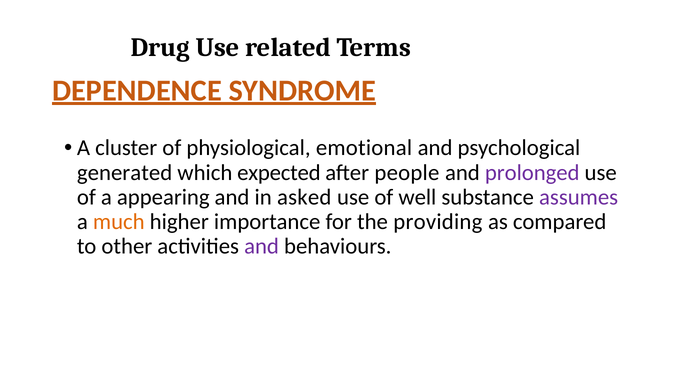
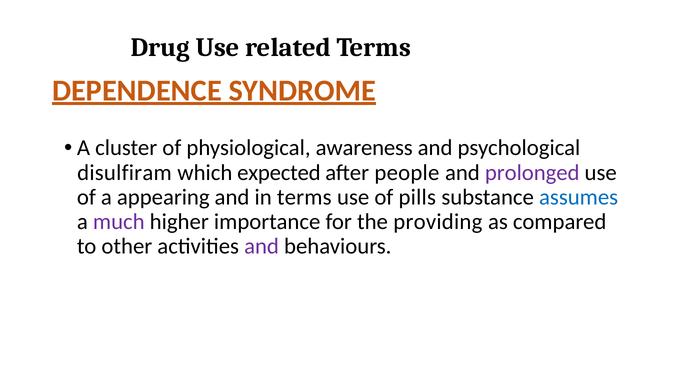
emotional: emotional -> awareness (364, 148)
generated: generated -> disulfiram (124, 173)
in asked: asked -> terms (304, 197)
well: well -> pills (417, 197)
assumes colour: purple -> blue (579, 197)
much colour: orange -> purple (119, 222)
